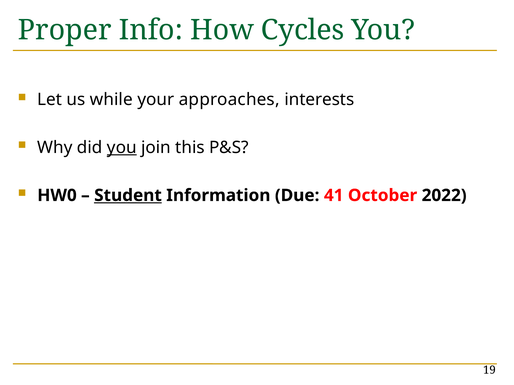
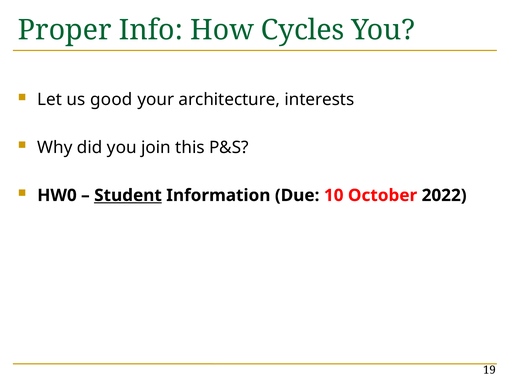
while: while -> good (111, 100)
approaches: approaches -> architecture (229, 100)
you underline: present -> none (122, 148)
41: 41 -> 10 (334, 196)
